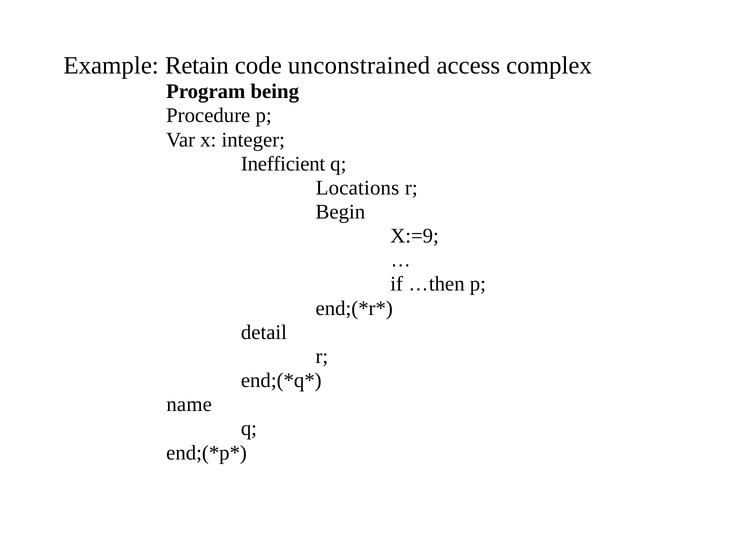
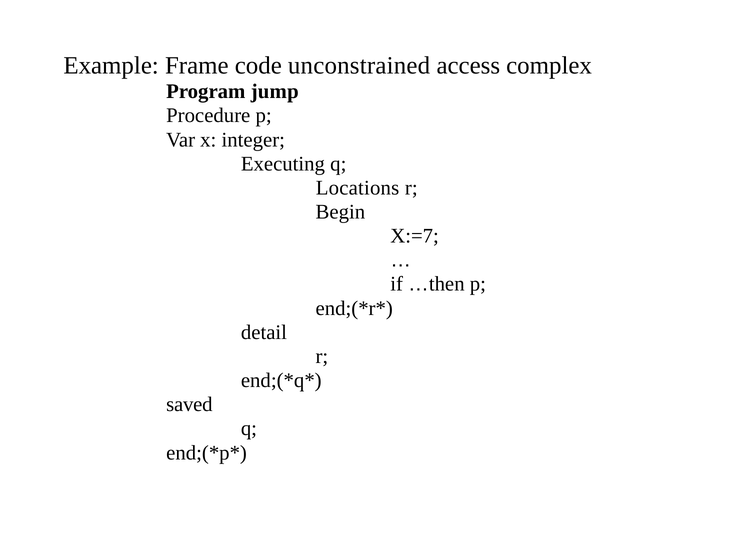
Retain: Retain -> Frame (197, 65)
being: being -> jump (275, 92)
Inefficient: Inefficient -> Executing (283, 164)
X:=9: X:=9 -> X:=7 (415, 236)
name: name -> saved (189, 405)
